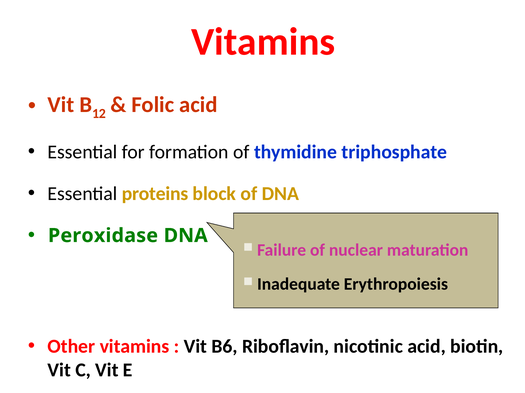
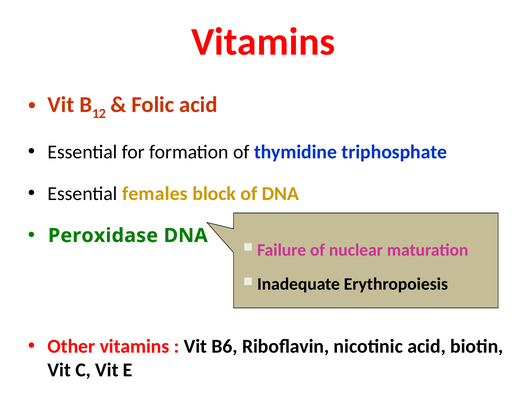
proteins: proteins -> females (155, 194)
